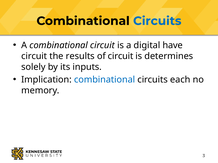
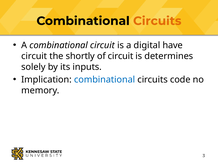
Circuits colour: blue -> orange (157, 21)
results: results -> shortly (80, 56)
each: each -> code (180, 80)
